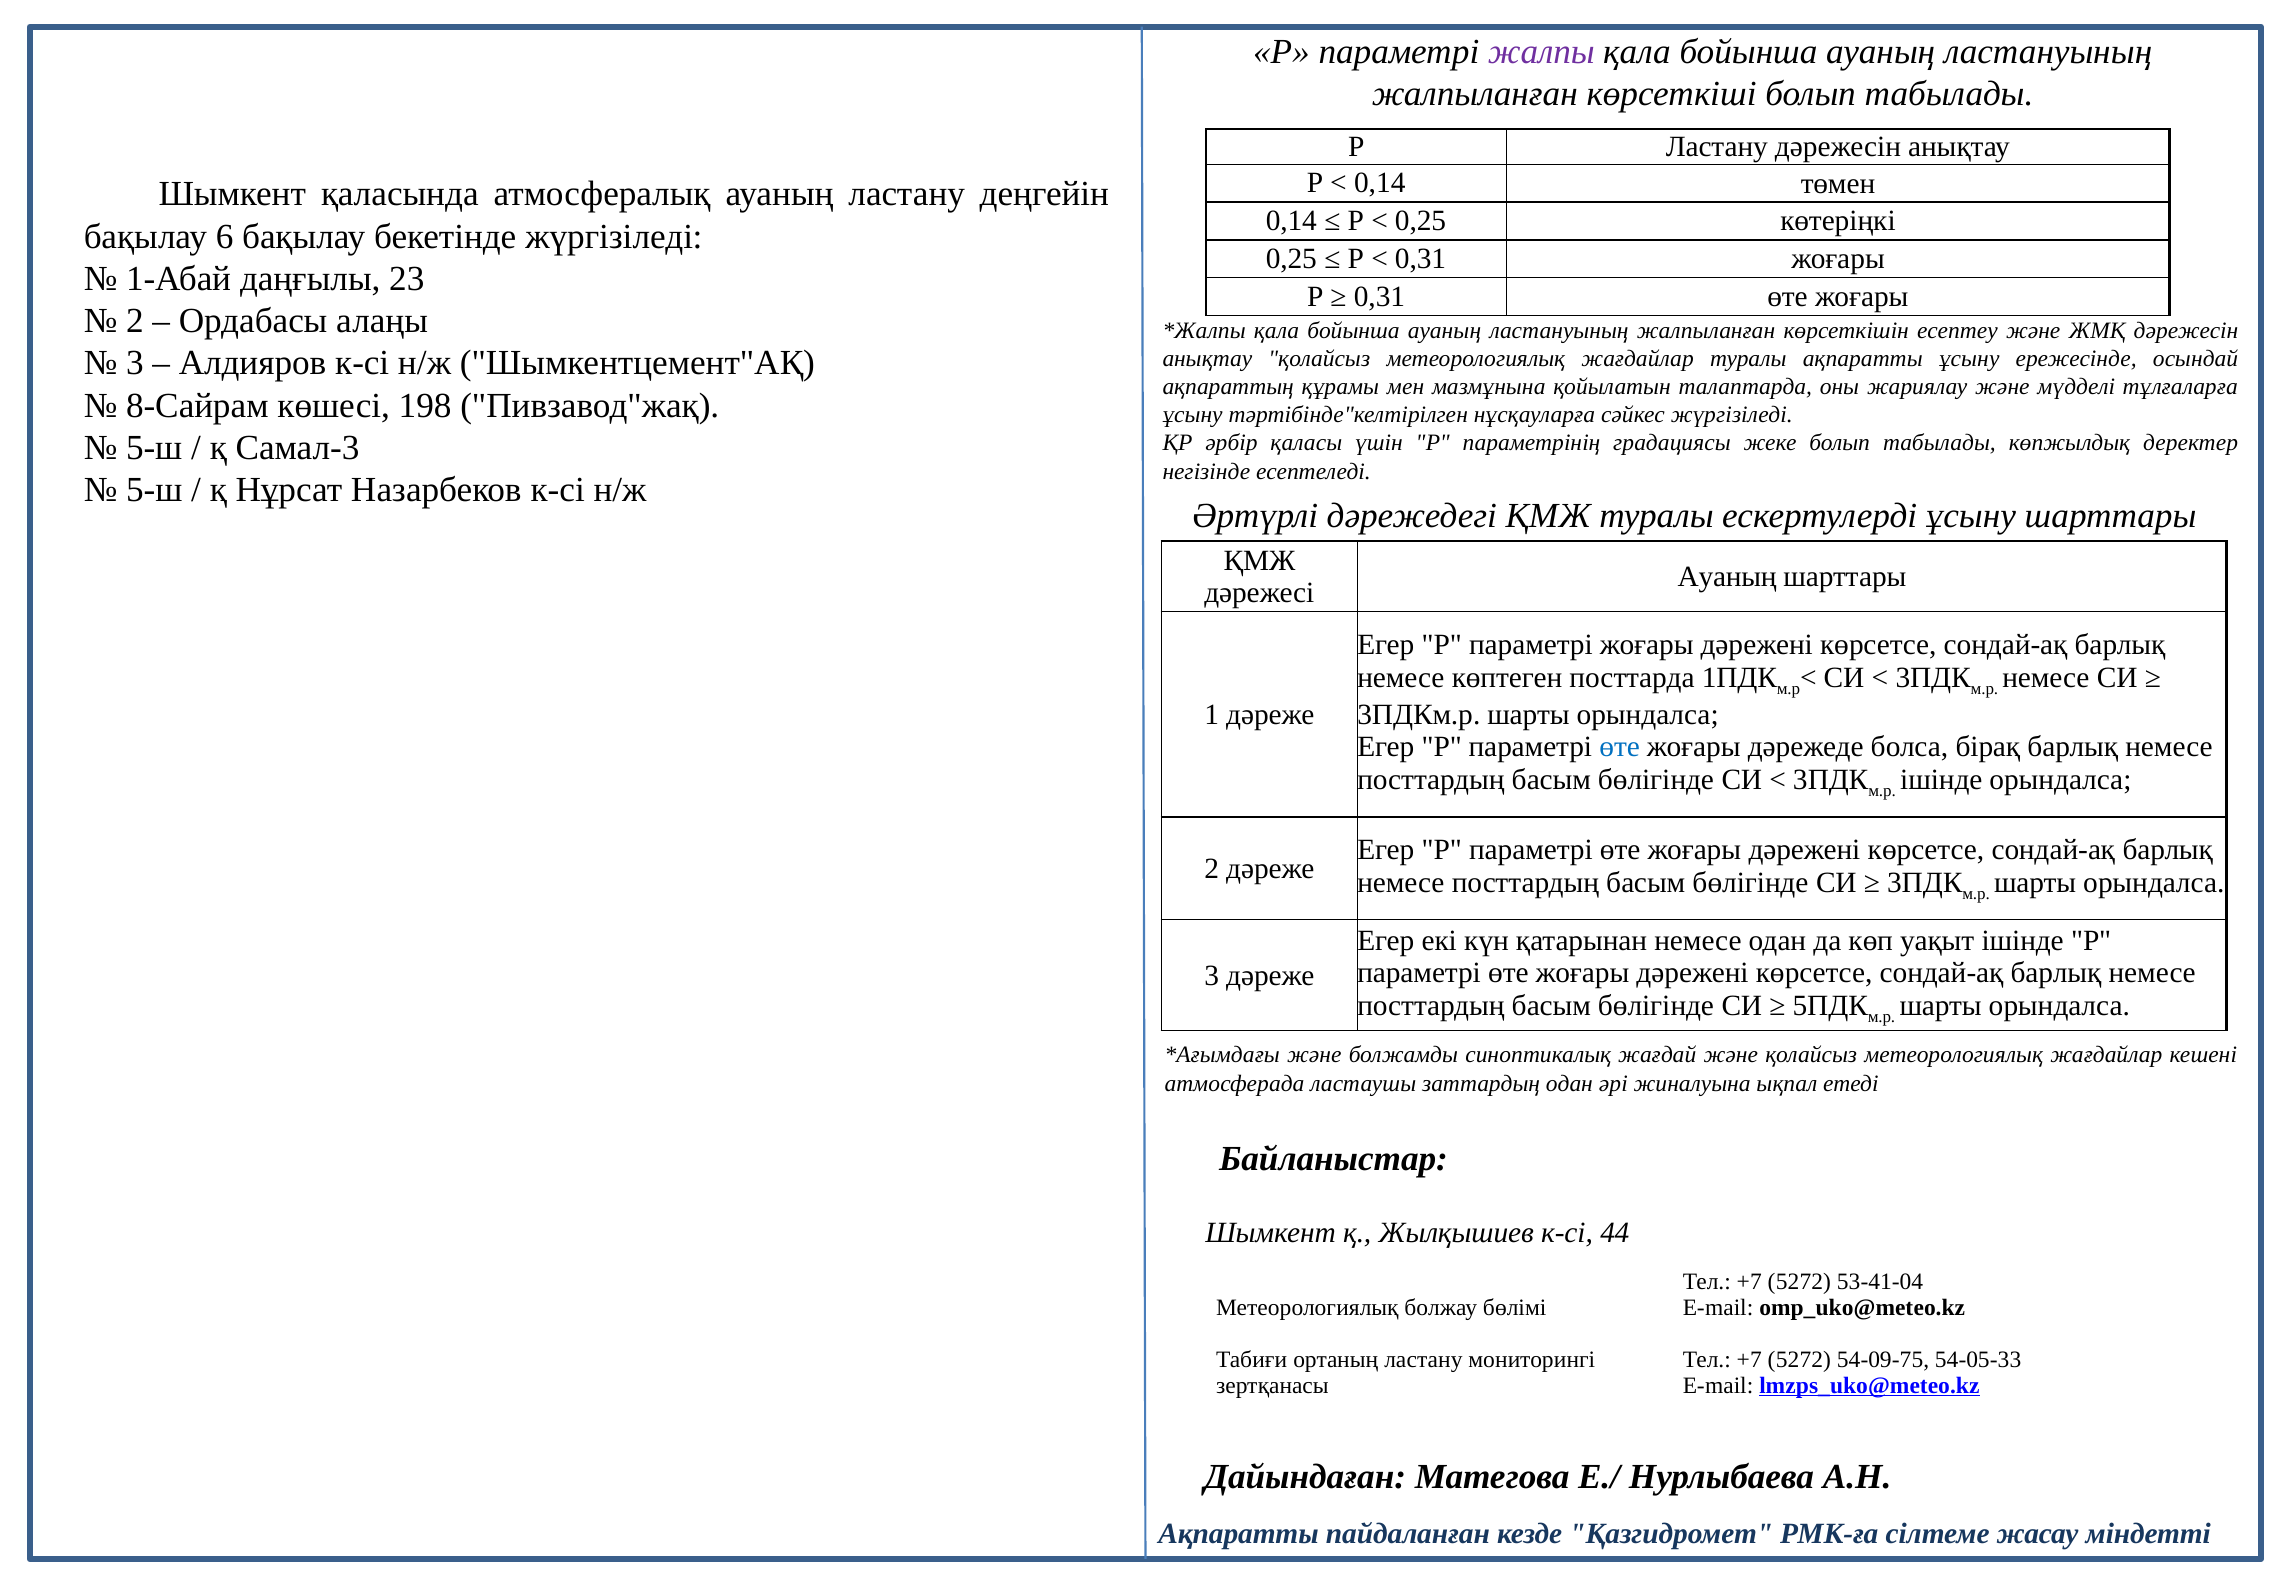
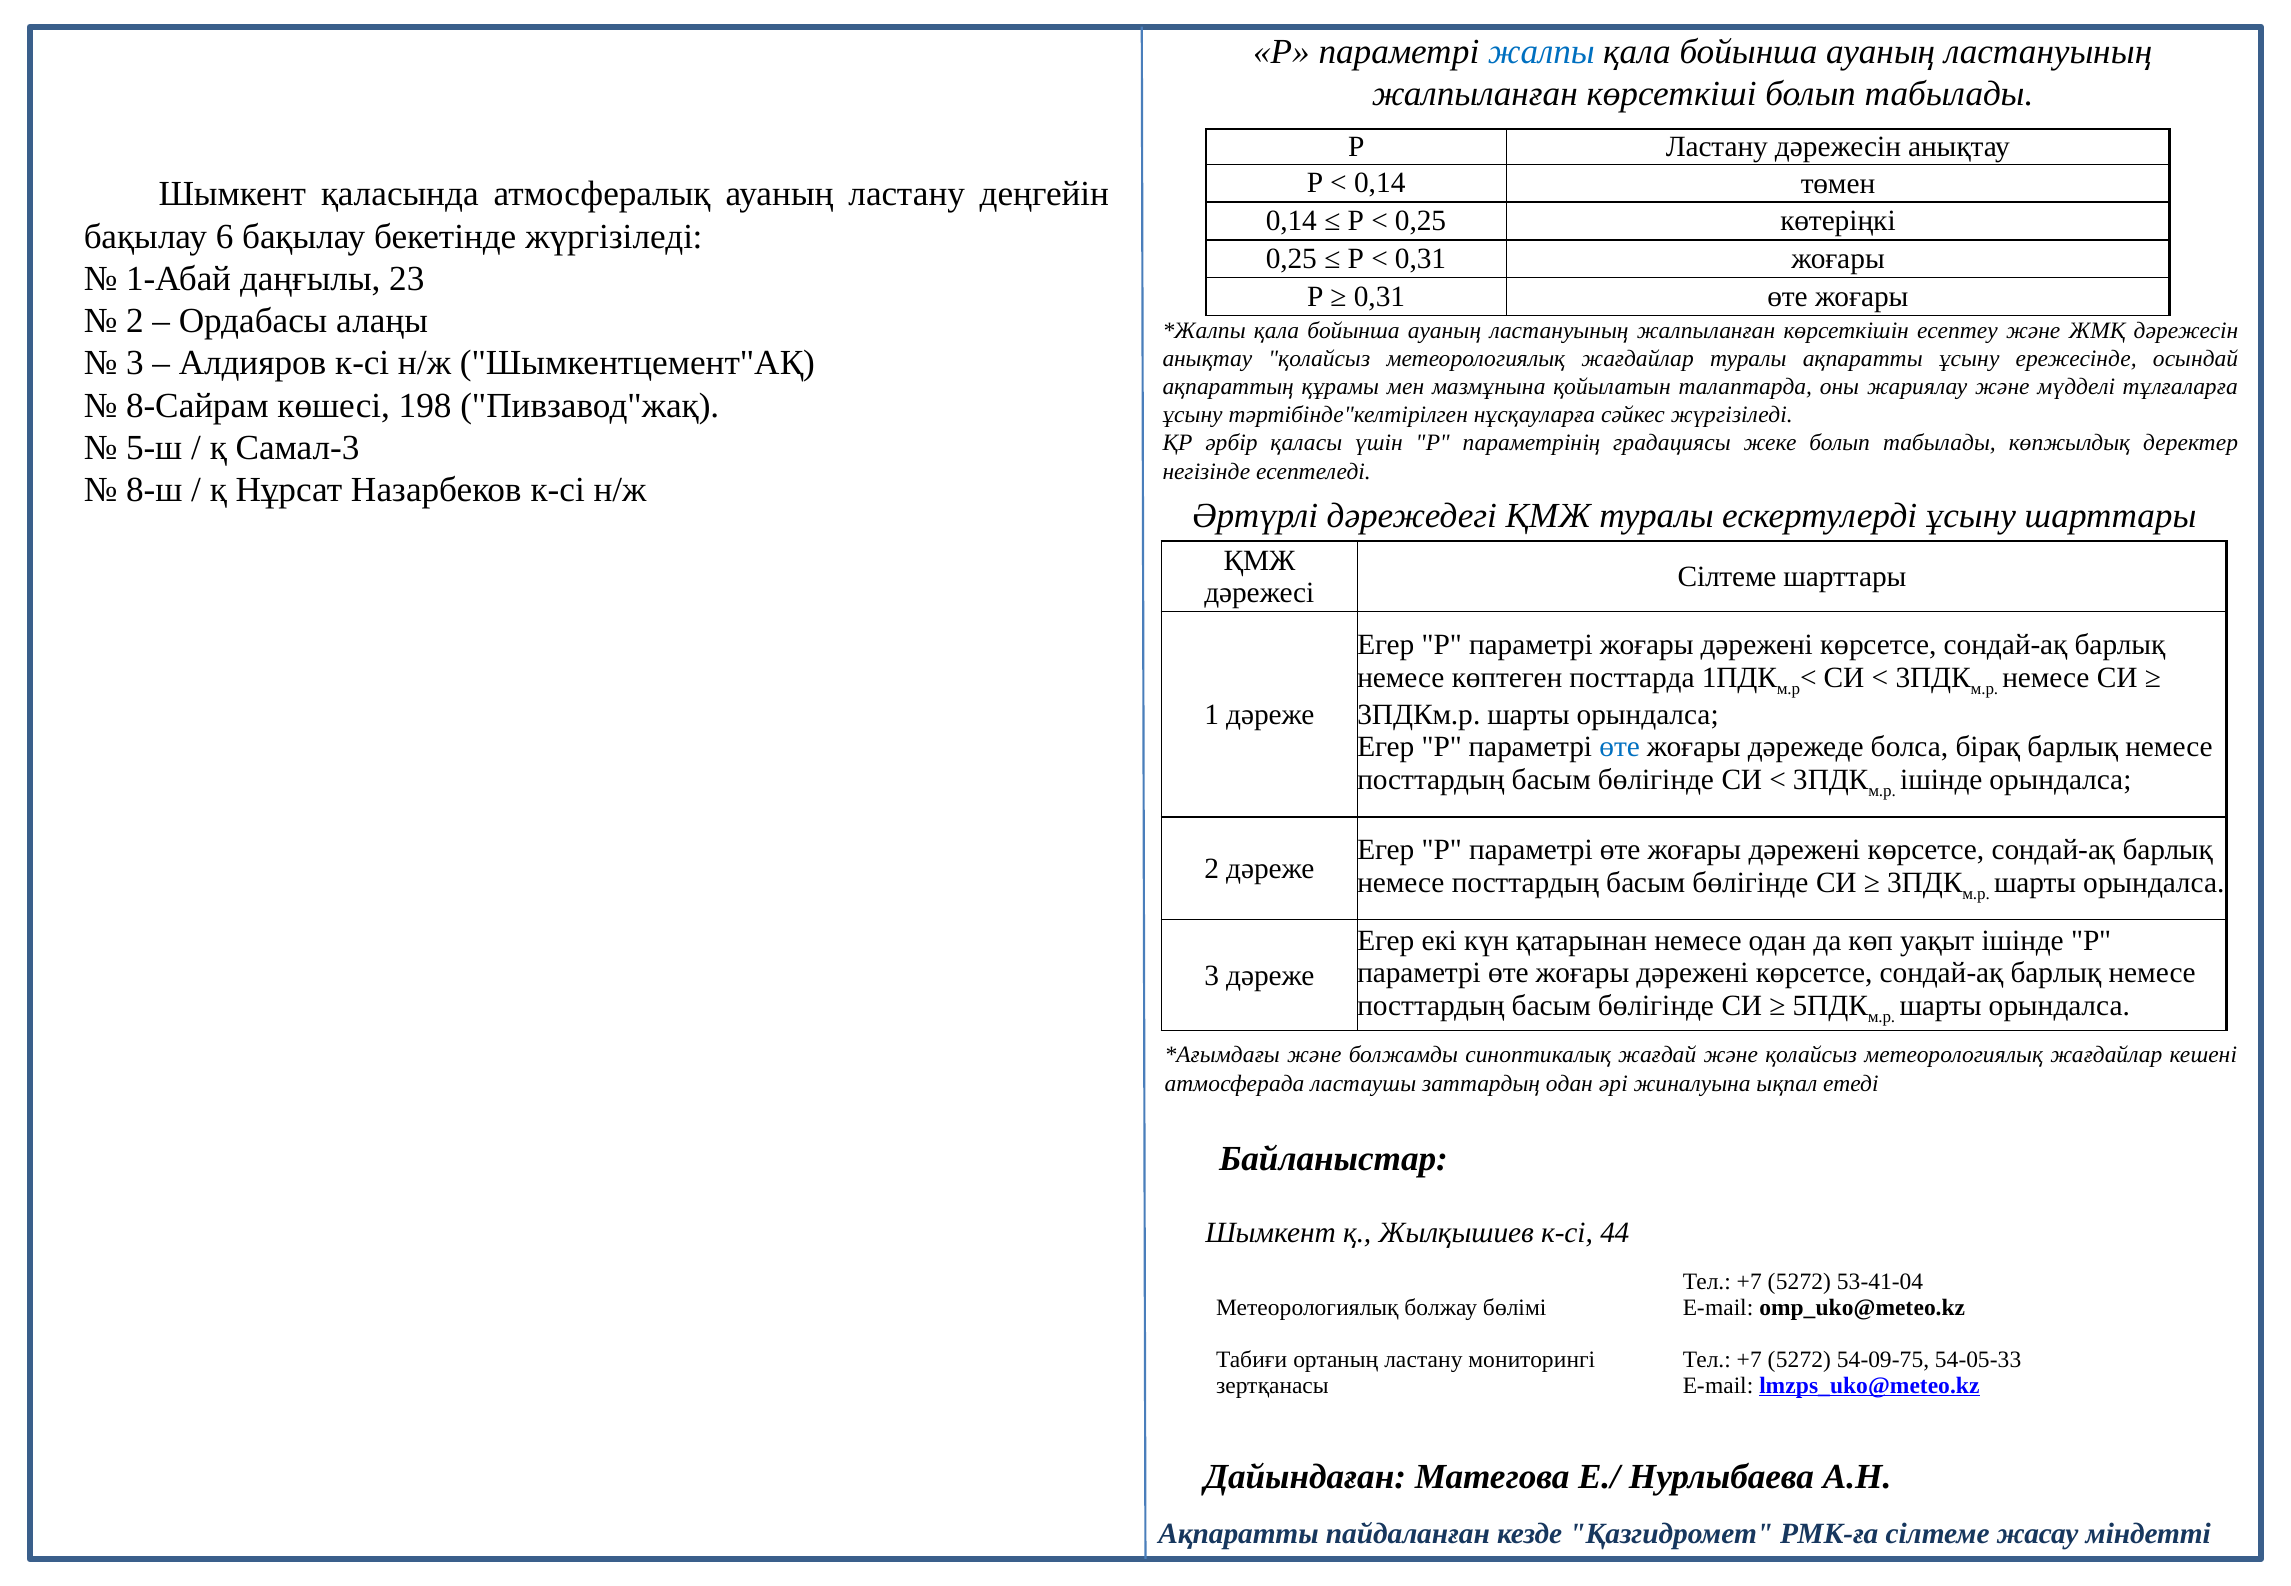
жалпы colour: purple -> blue (1541, 52)
5-ш: 5-ш -> 8-ш (154, 490)
Ауаның: Ауаның -> Сілтеме (1727, 577)
